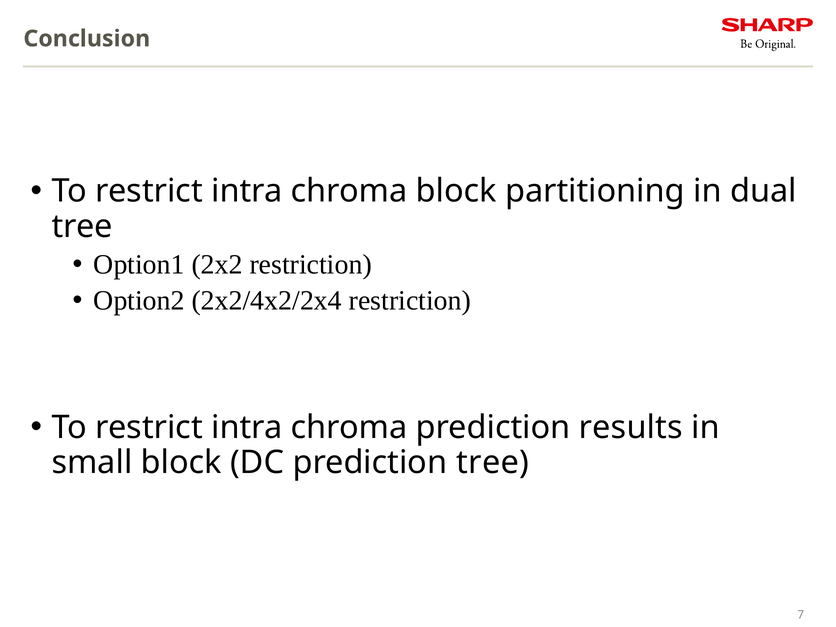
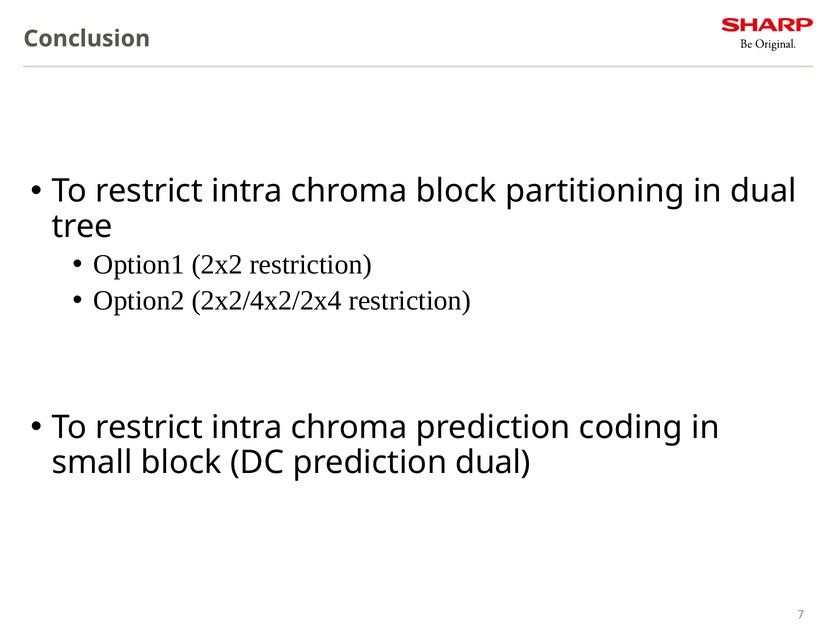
results: results -> coding (631, 427)
prediction tree: tree -> dual (493, 463)
